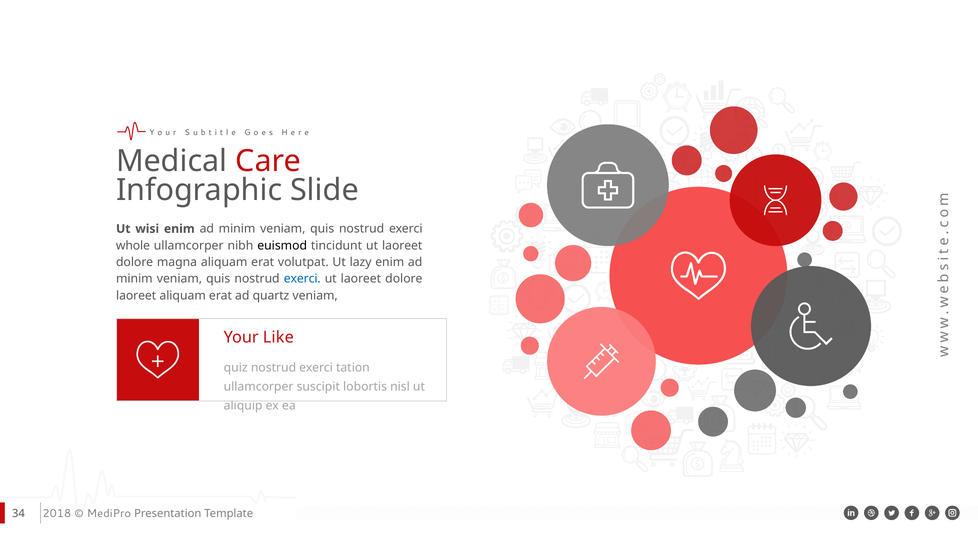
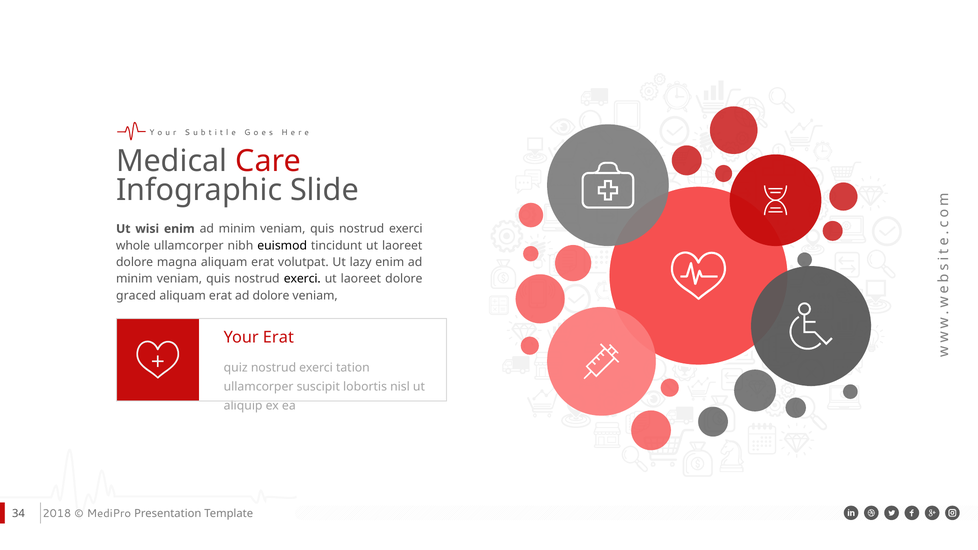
exerci colour: blue -> black (302, 279)
laoreet: laoreet -> graced (136, 296)
ad quartz: quartz -> dolore (271, 296)
Your Like: Like -> Erat (278, 337)
